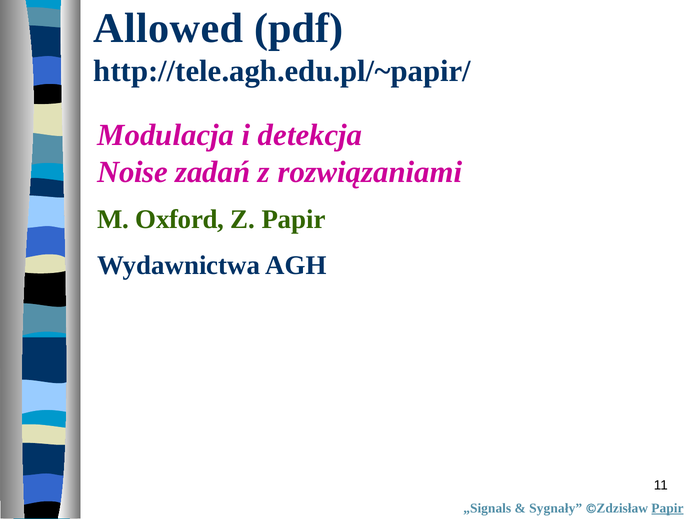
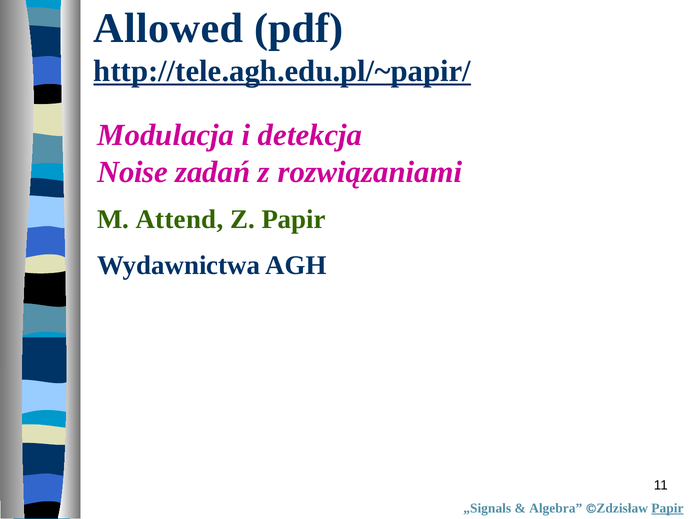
http://tele.agh.edu.pl/~papir/ underline: none -> present (282, 71)
Oxford: Oxford -> Attend (180, 219)
Sygnały: Sygnały -> Algebra (556, 508)
